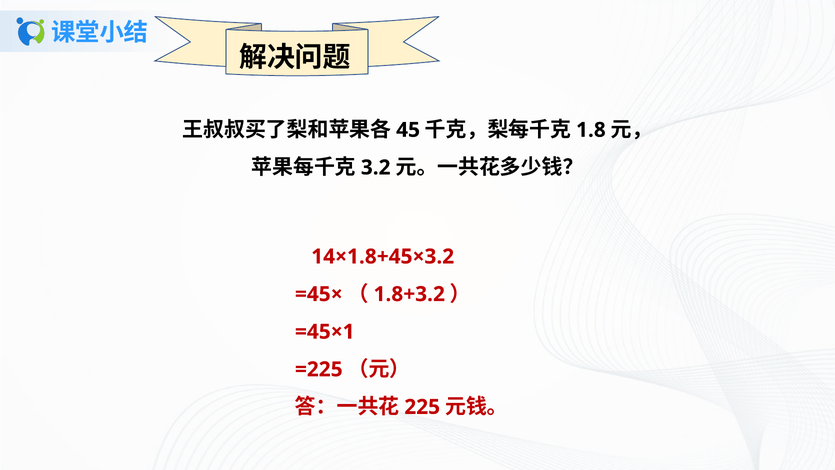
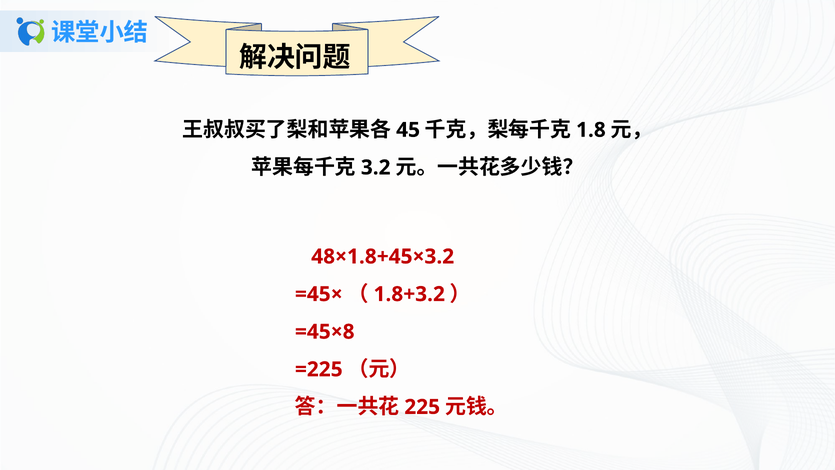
14×1.8+45×3.2: 14×1.8+45×3.2 -> 48×1.8+45×3.2 (383, 256)
=45×1: =45×1 -> =45×8 (325, 332)
